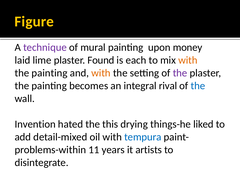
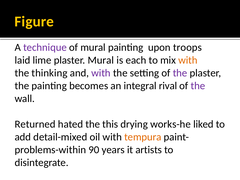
money: money -> troops (187, 47)
plaster Found: Found -> Mural (101, 60)
painting: painting -> thinking (49, 73)
with colour: orange -> purple (101, 73)
the colour: blue -> purple (198, 86)
Invention: Invention -> Returned (35, 124)
things-he: things-he -> works-he (170, 124)
tempura colour: blue -> orange (143, 137)
11: 11 -> 90 (94, 150)
